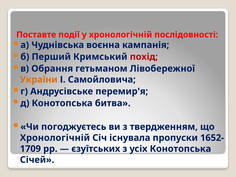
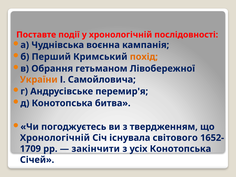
похід colour: red -> orange (144, 57)
пропуски: пропуски -> світового (175, 138)
єзуїтських: єзуїтських -> закінчити (96, 149)
